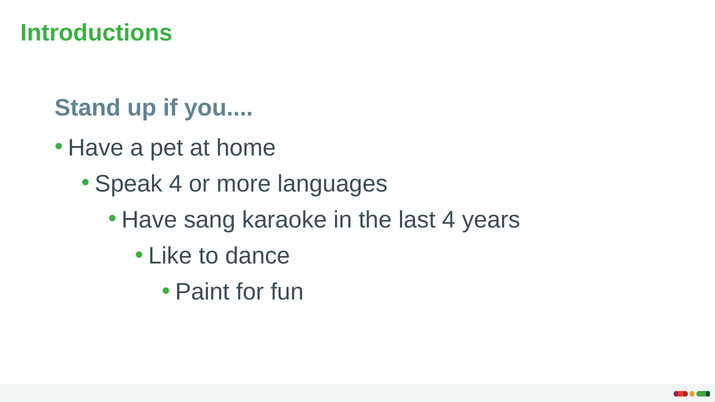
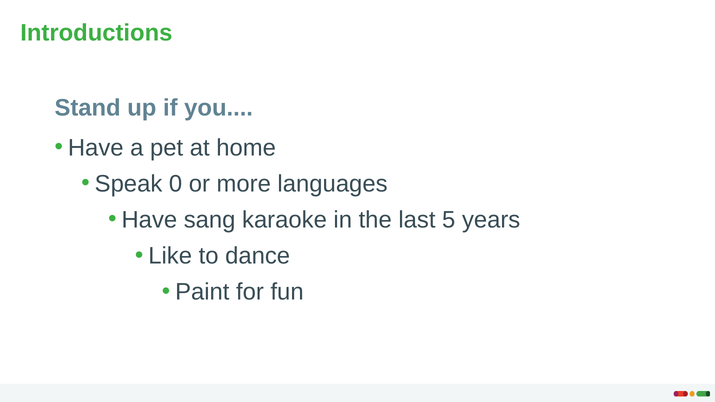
Speak 4: 4 -> 0 (176, 184)
last 4: 4 -> 5 (449, 220)
